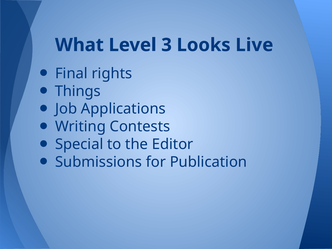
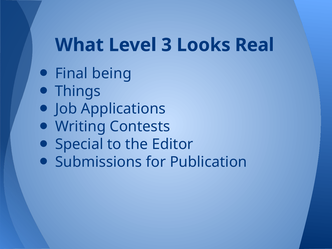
Live: Live -> Real (255, 45)
rights: rights -> being (112, 73)
